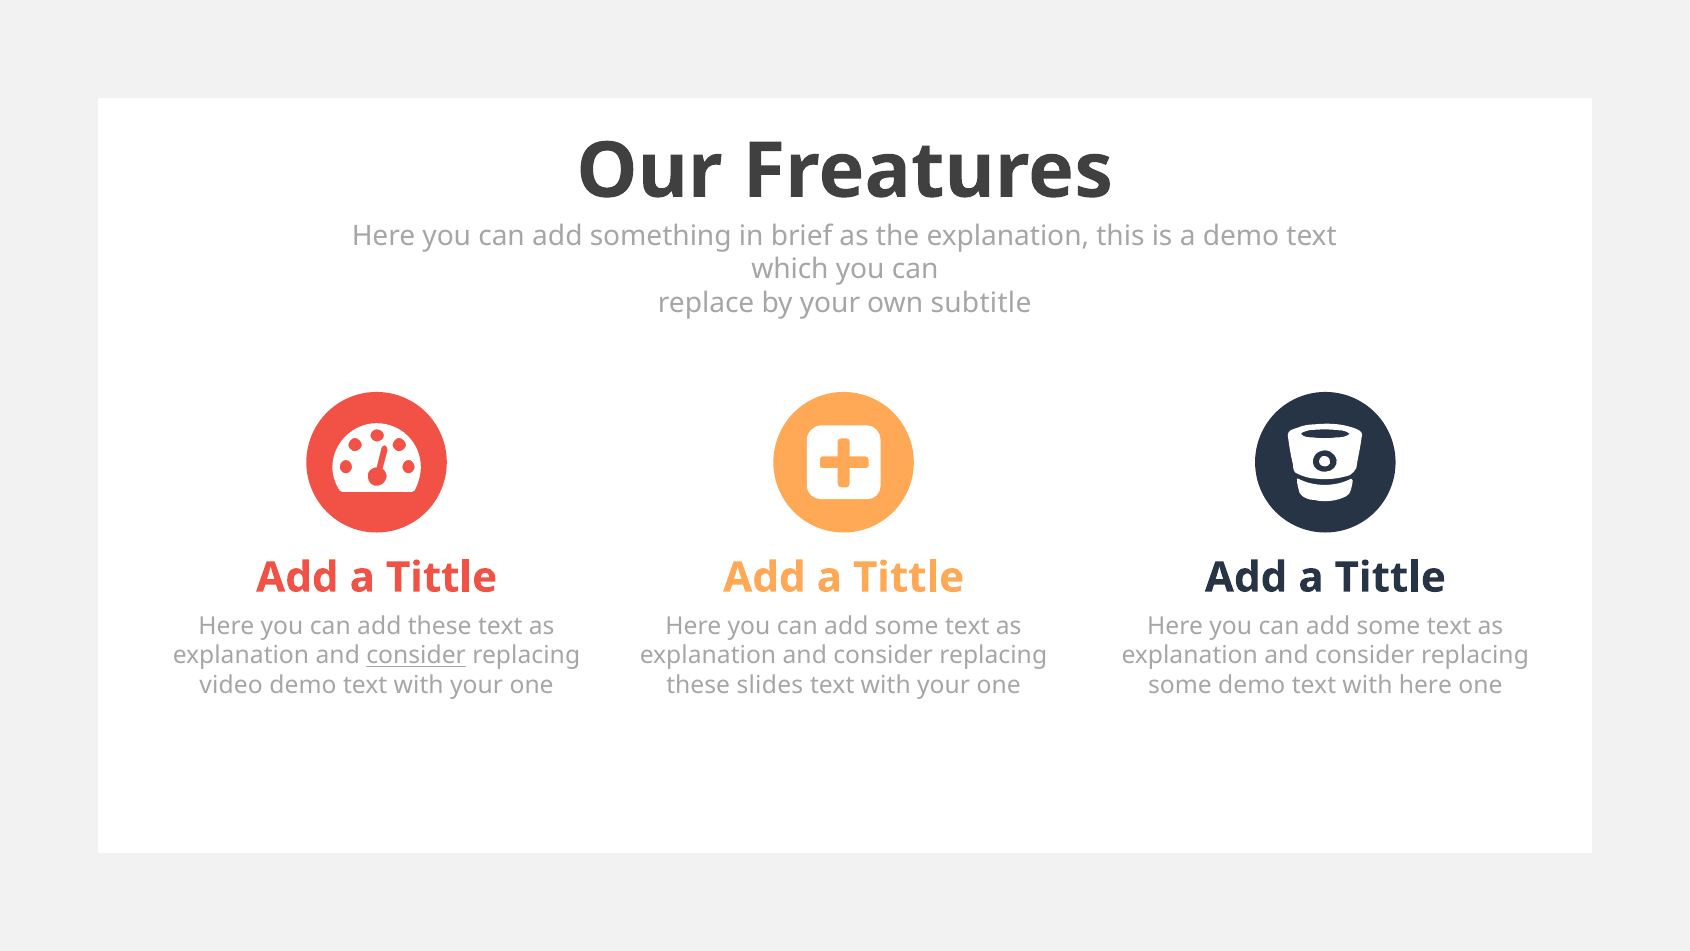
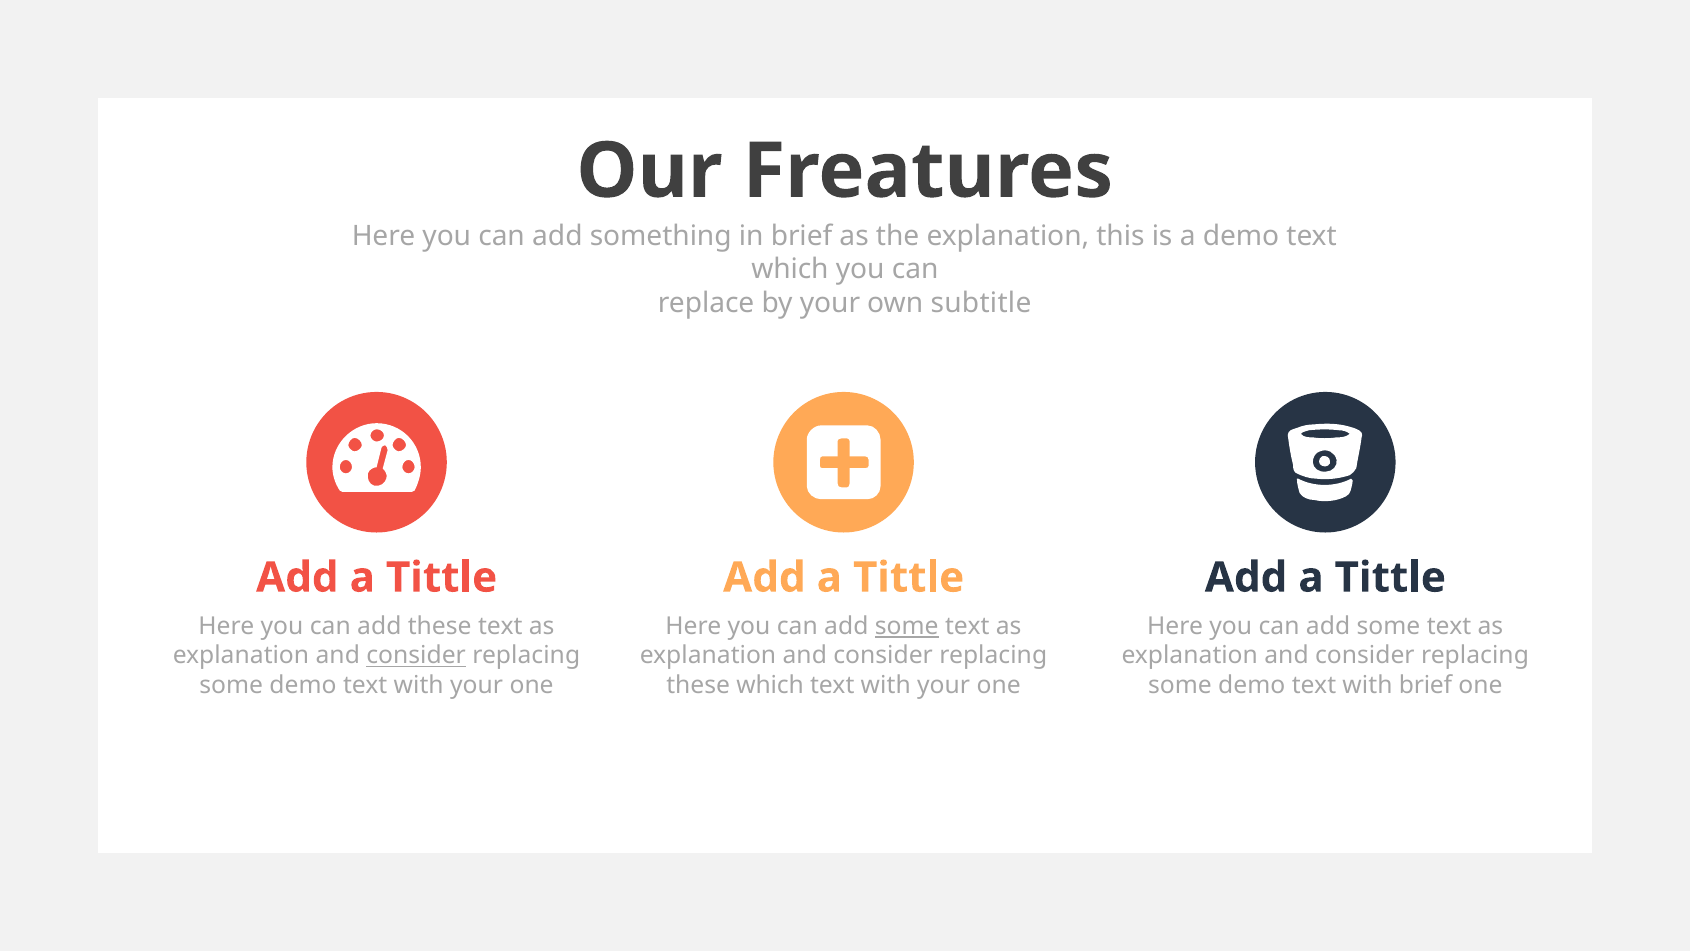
some underline: none -> present (907, 626)
video: video -> some (231, 685)
these slides: slides -> which (770, 685)
with here: here -> brief (1426, 685)
